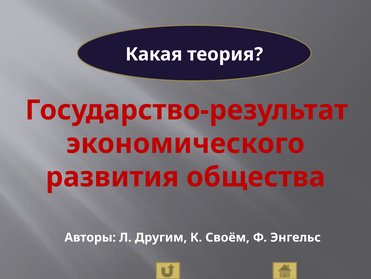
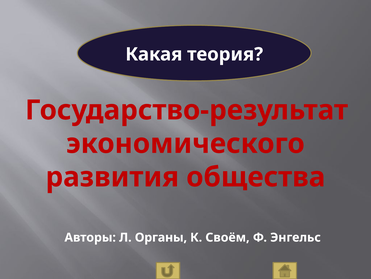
Другим: Другим -> Органы (161, 237)
